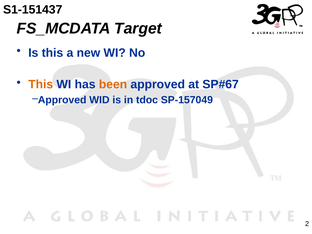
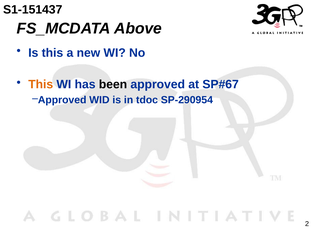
Target: Target -> Above (138, 29)
been colour: orange -> black (113, 84)
SP-157049: SP-157049 -> SP-290954 (187, 100)
